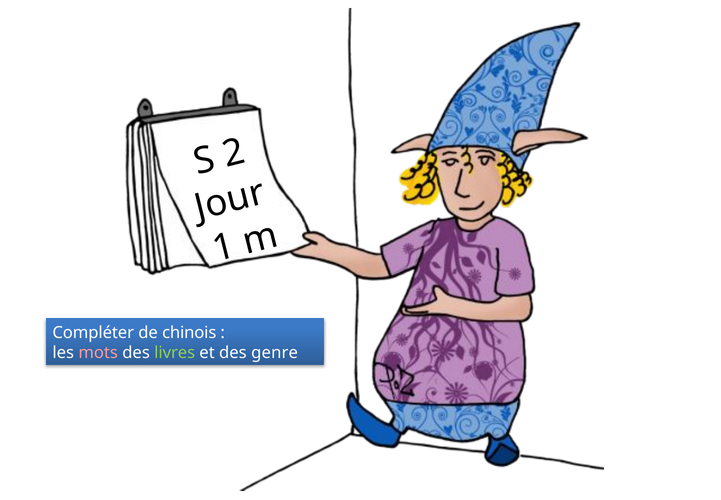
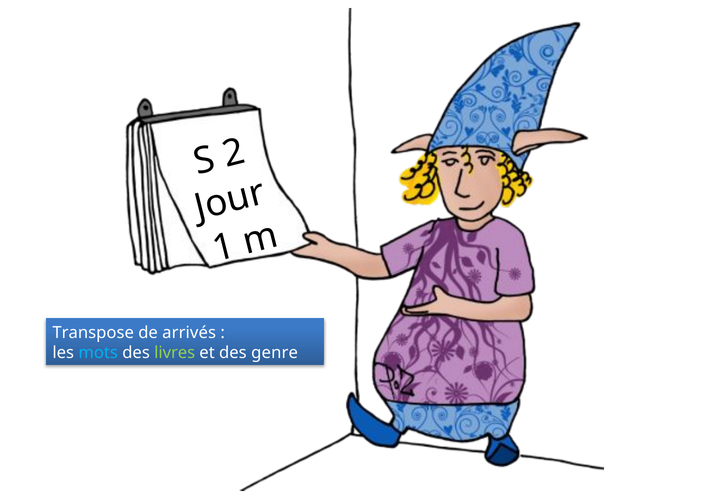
Compléter: Compléter -> Transpose (93, 332)
chinois: chinois -> arrivés (189, 332)
mots colour: pink -> light blue (98, 352)
